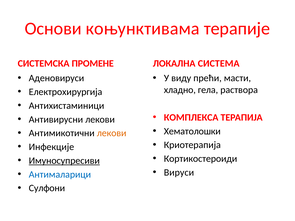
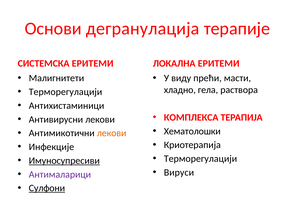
коњунктивама: коњунктивама -> дегранулација (143, 29)
СИСТЕМСКА ПРОМЕНЕ: ПРОМЕНЕ -> ЕРИТЕМИ (93, 63)
ЛОКАЛНА СИСТЕМА: СИСТЕМА -> ЕРИТЕМИ (219, 63)
Аденовируси: Аденовируси -> Малигнитети (56, 78)
Електрохирургија: Електрохирургија -> Терморегулацији (65, 92)
Кортикостероиди: Кортикостероиди -> Терморегулацији (200, 159)
Антималарици colour: blue -> purple (60, 175)
Сулфони underline: none -> present (47, 188)
